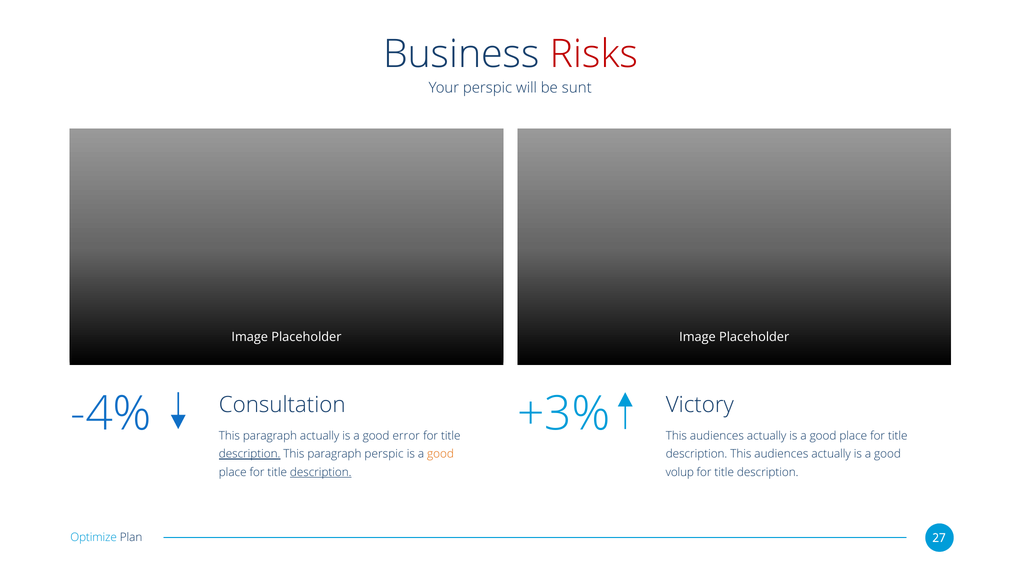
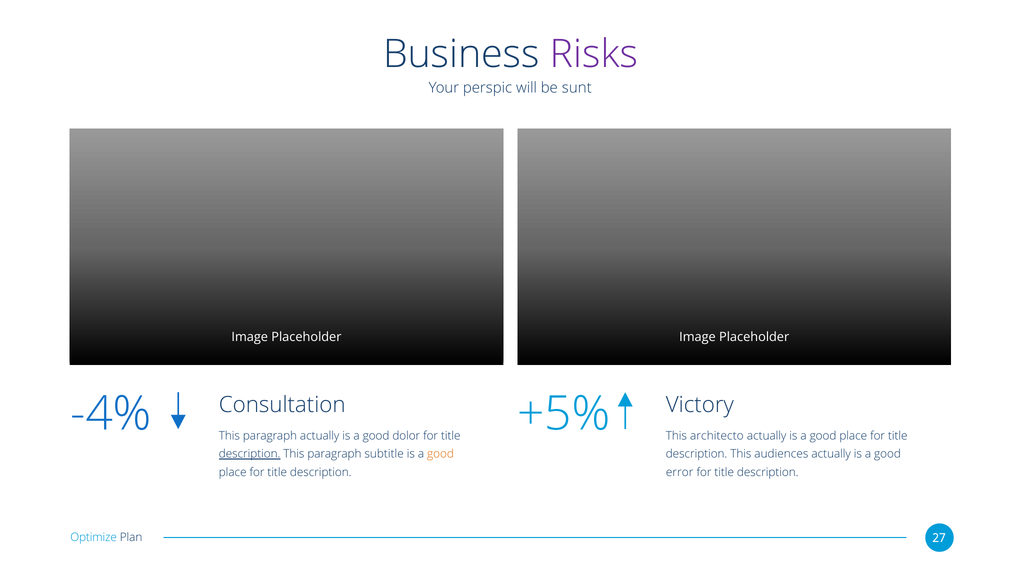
Risks colour: red -> purple (594, 54)
+3%: +3% -> +5% (564, 414)
error: error -> dolor (406, 436)
audiences: audiences -> architecto (717, 436)
paragraph perspic: perspic -> subtitle (384, 454)
description underline: present -> none (321, 473)
volup: volup -> error (680, 473)
